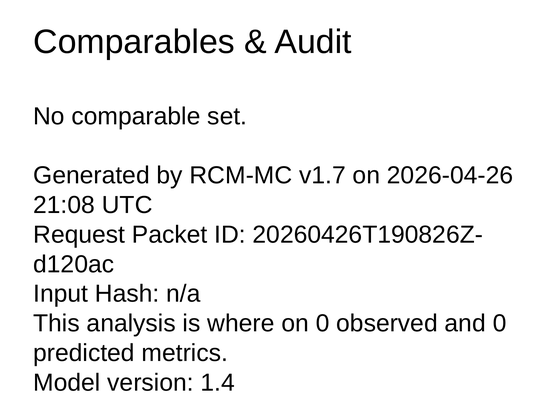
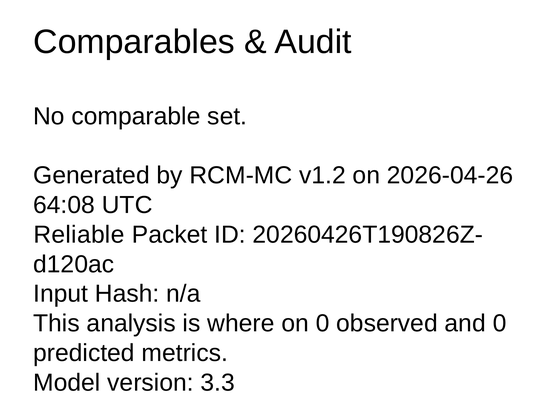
v1.7: v1.7 -> v1.2 (322, 176)
21:08: 21:08 -> 64:08 (64, 205)
Request: Request -> Reliable (79, 235)
1.4: 1.4 -> 3.3 (218, 383)
